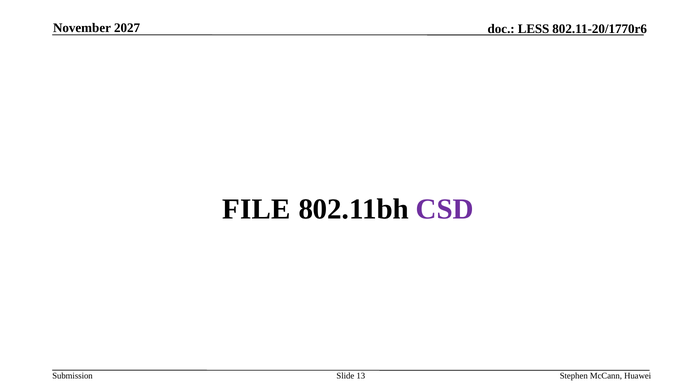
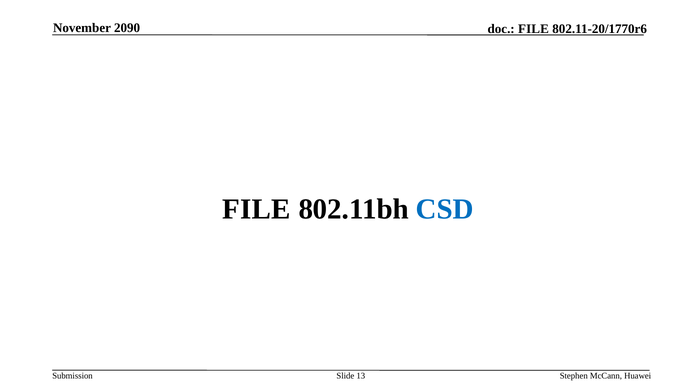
2027: 2027 -> 2090 (127, 28)
LESS: LESS -> FILE (533, 29)
CSD colour: purple -> blue (445, 209)
